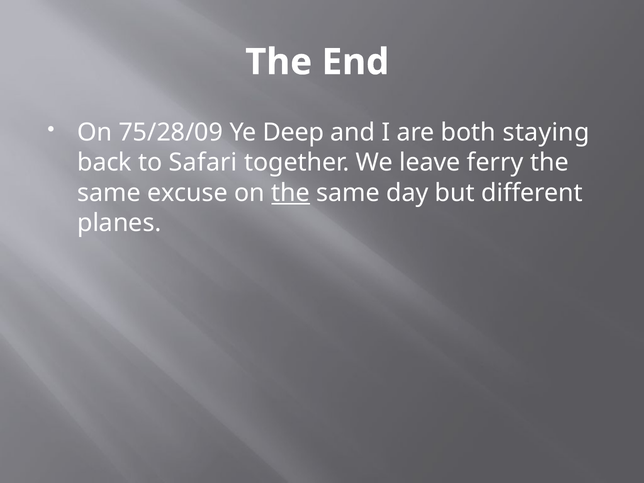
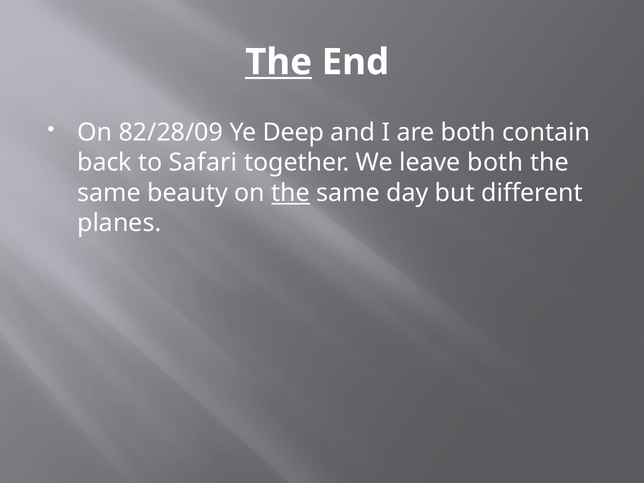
The underline: none -> present (279, 62)
75/28/09: 75/28/09 -> 82/28/09 (171, 133)
staying: staying -> contain (546, 133)
leave ferry: ferry -> both (495, 163)
excuse: excuse -> beauty (187, 193)
